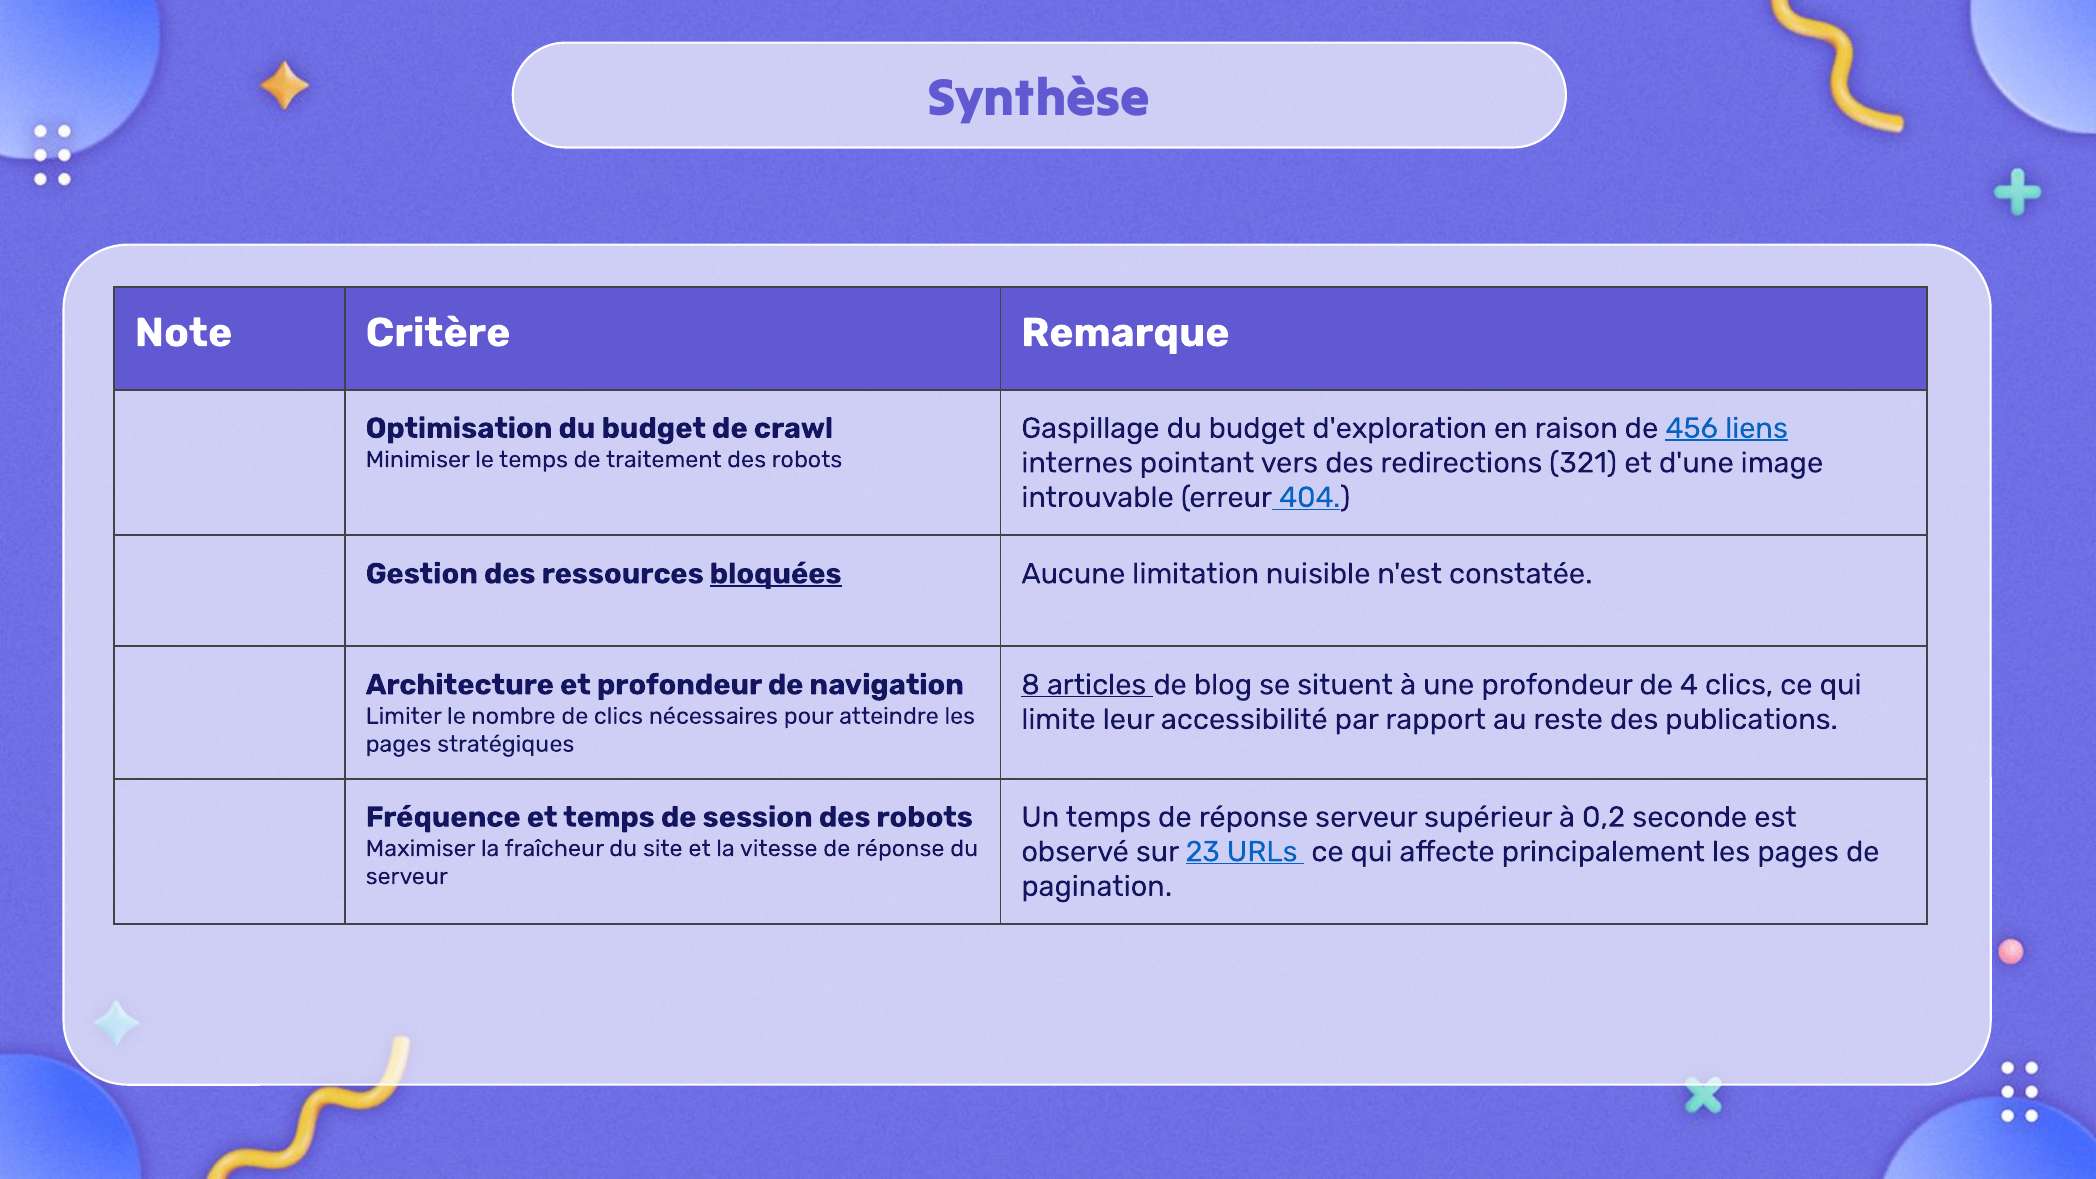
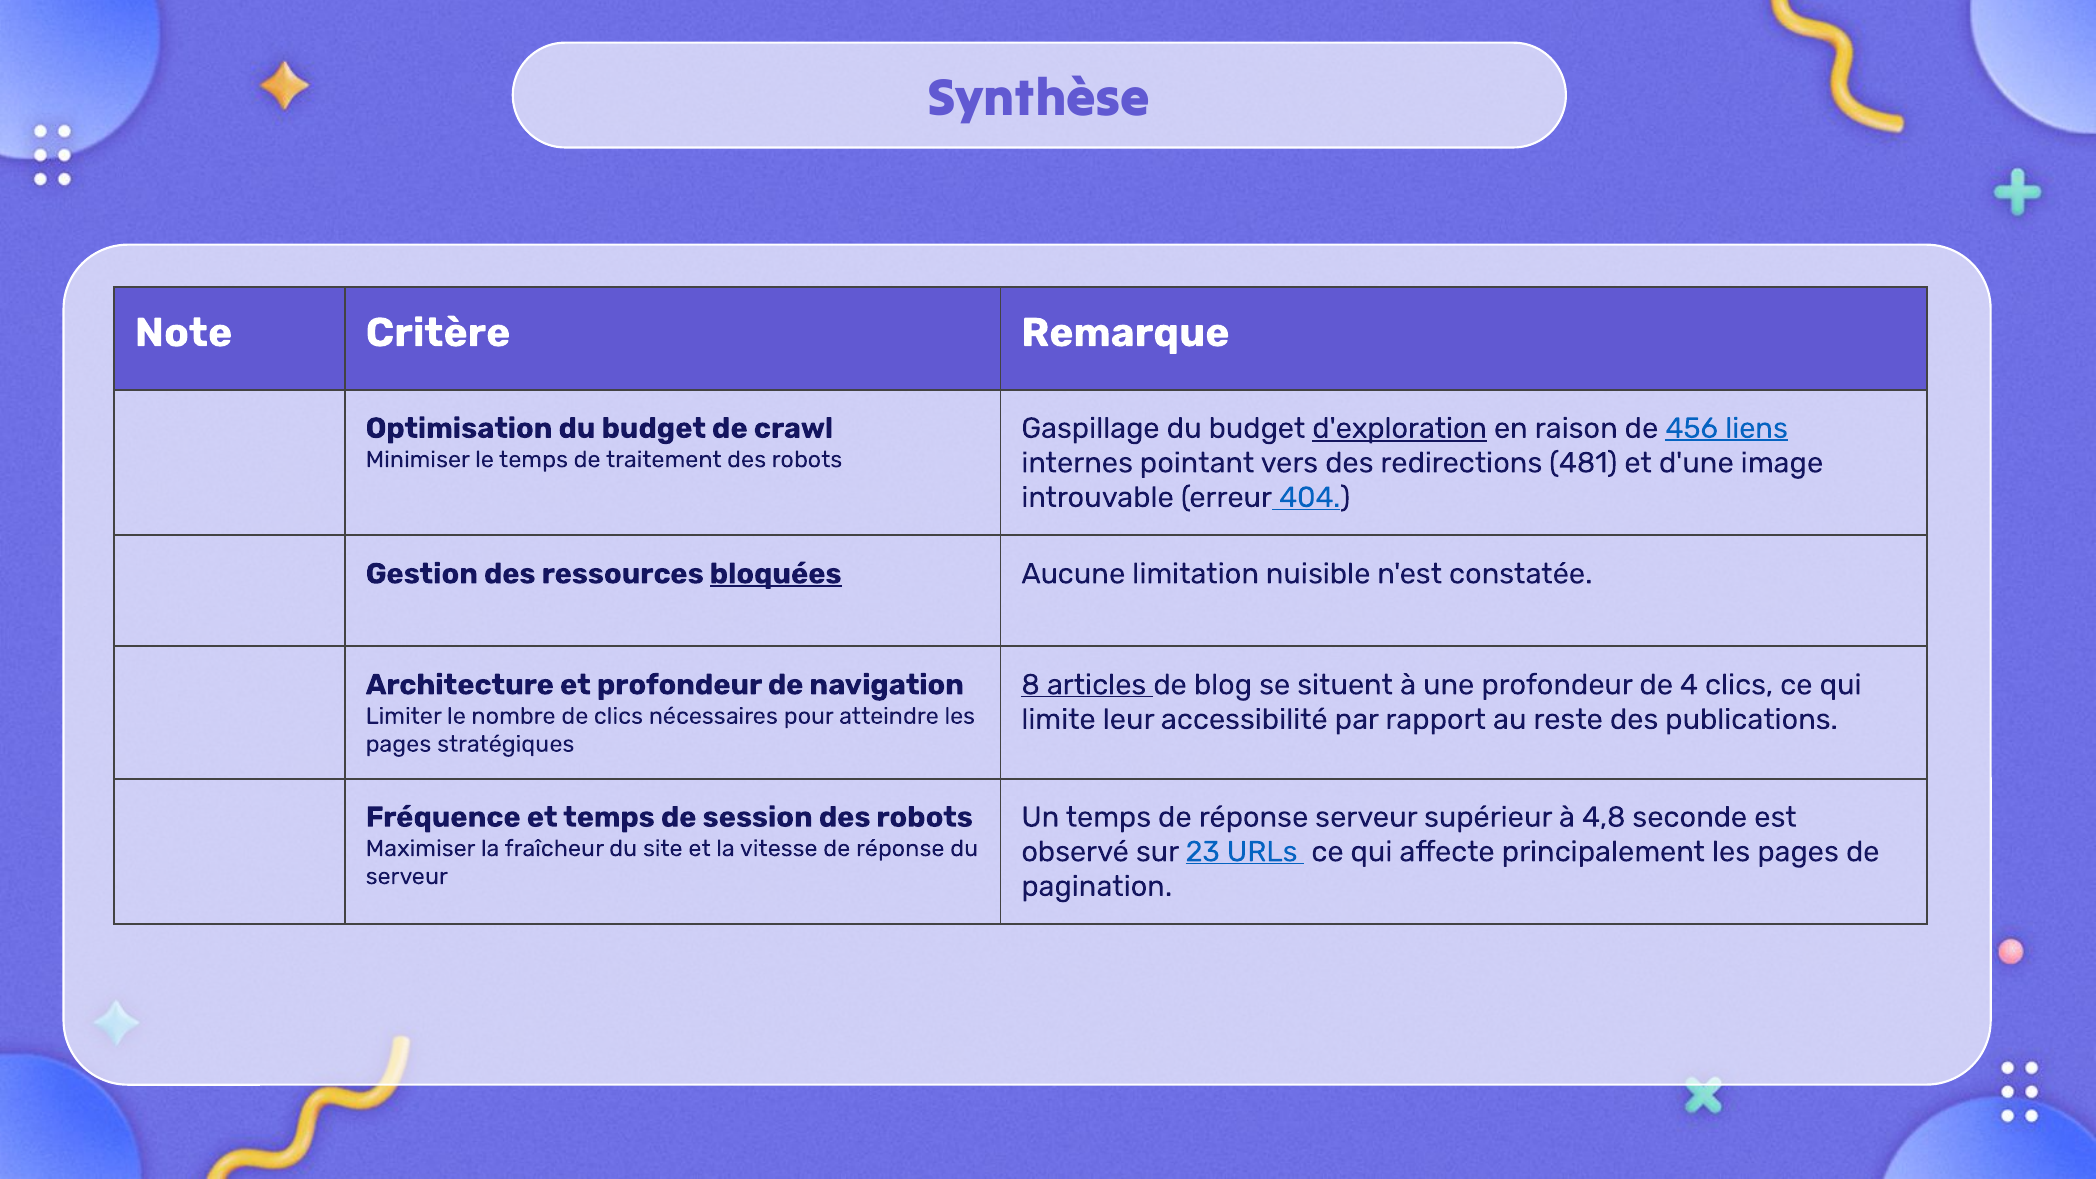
d'exploration underline: none -> present (1400, 428)
321: 321 -> 481 (1583, 463)
0,2: 0,2 -> 4,8 (1604, 817)
